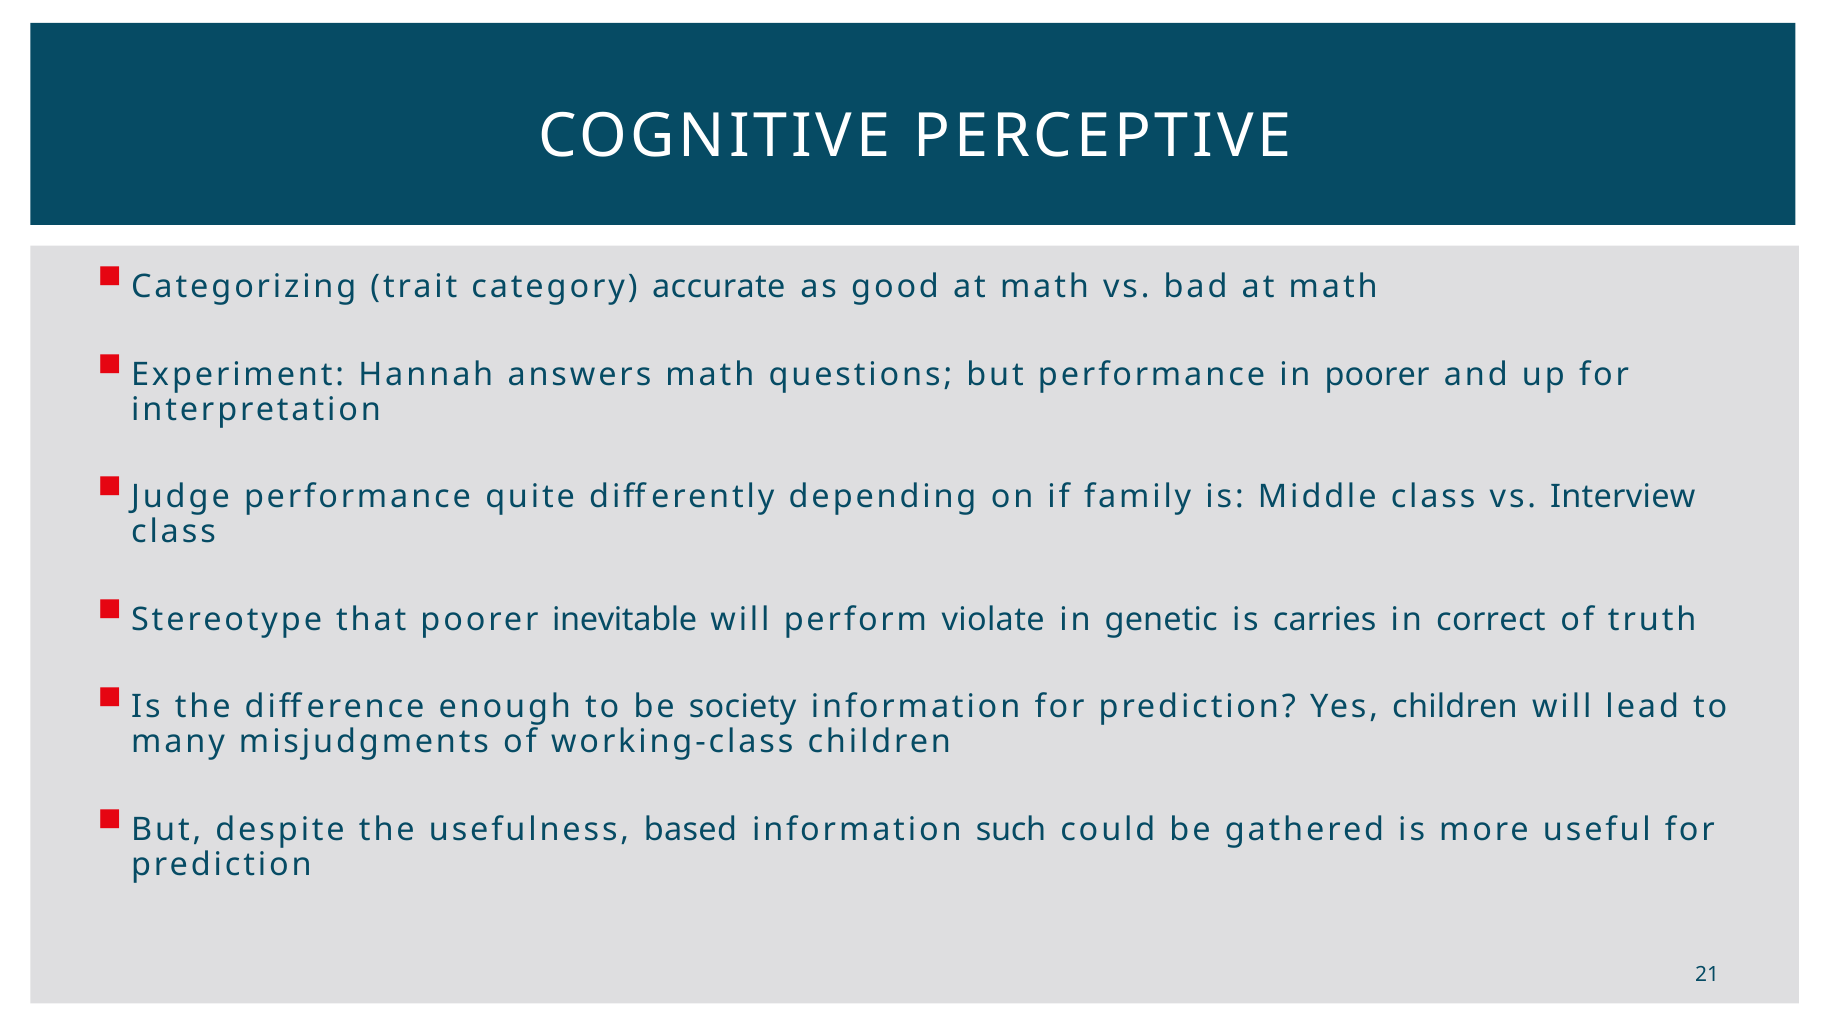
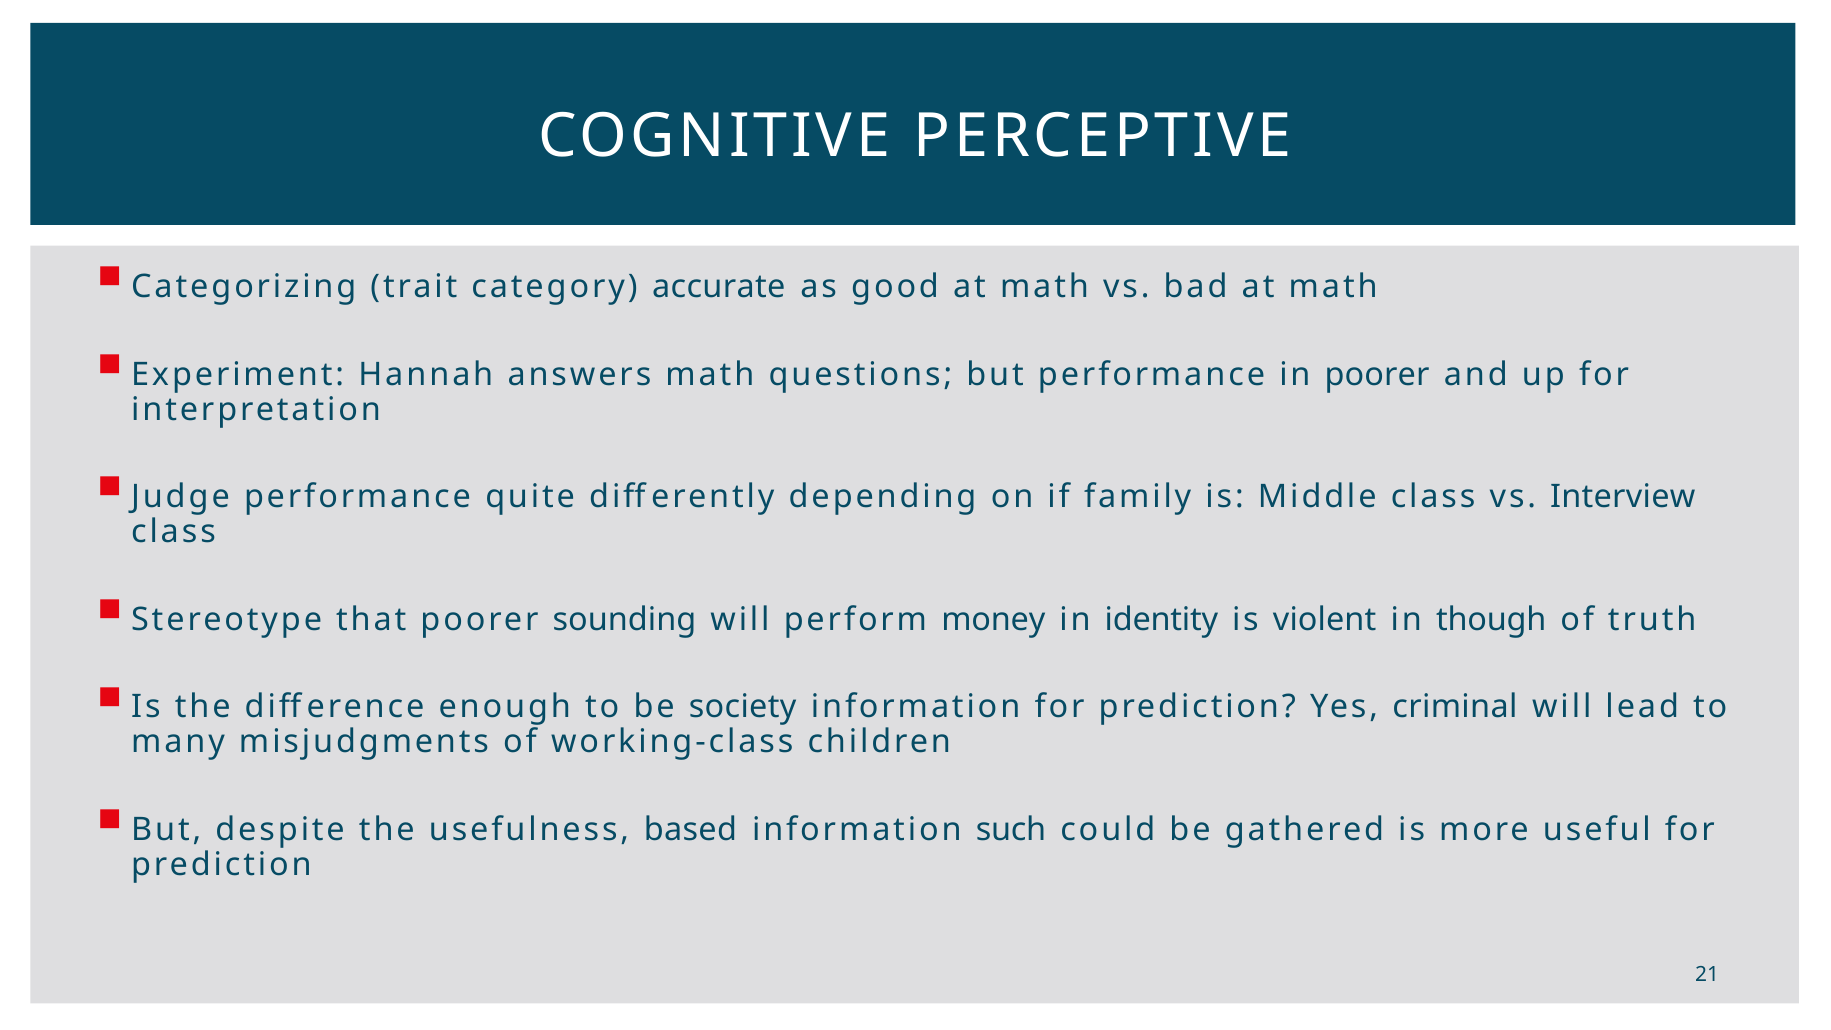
inevitable: inevitable -> sounding (624, 620)
violate: violate -> money (993, 620)
genetic: genetic -> identity (1161, 620)
carries: carries -> violent (1325, 620)
correct: correct -> though (1491, 620)
Yes children: children -> criminal (1455, 707)
